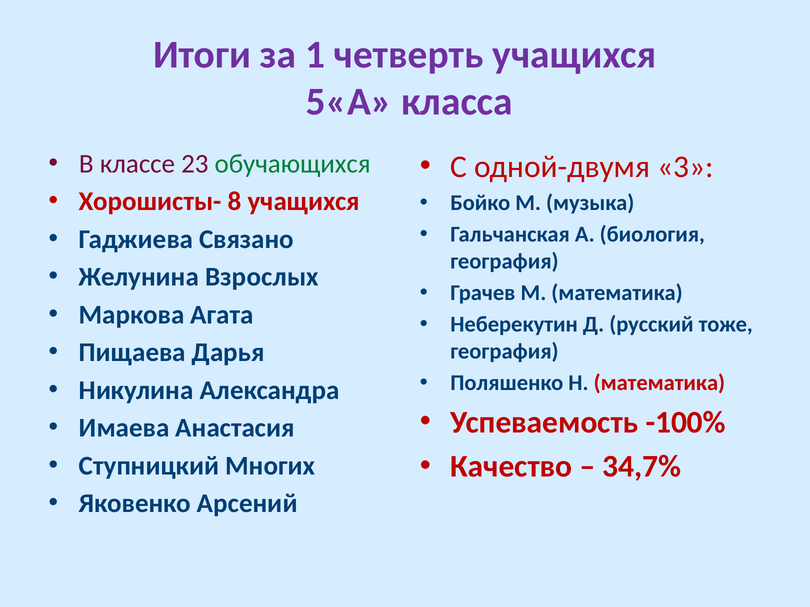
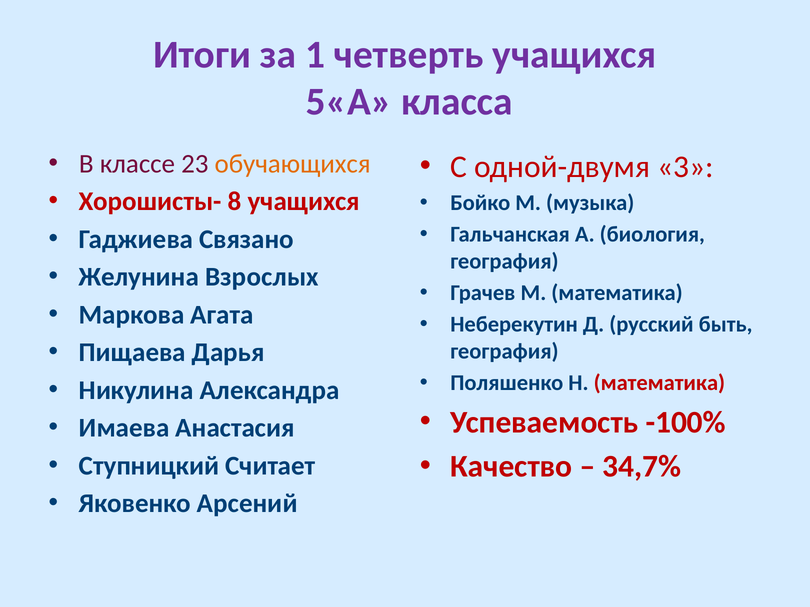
обучающихся colour: green -> orange (293, 164)
тоже: тоже -> быть (726, 325)
Многих: Многих -> Считает (270, 466)
